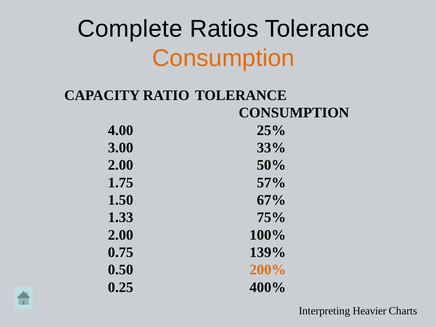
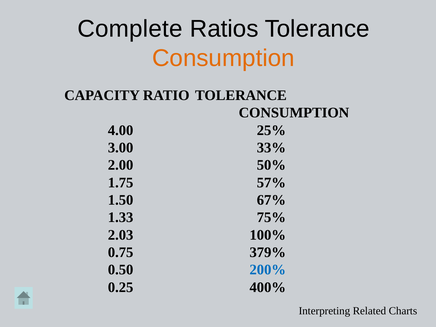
2.00: 2.00 -> 2.03 (121, 235)
139%: 139% -> 379% (268, 252)
200% colour: orange -> blue (268, 270)
Heavier: Heavier -> Related (369, 311)
